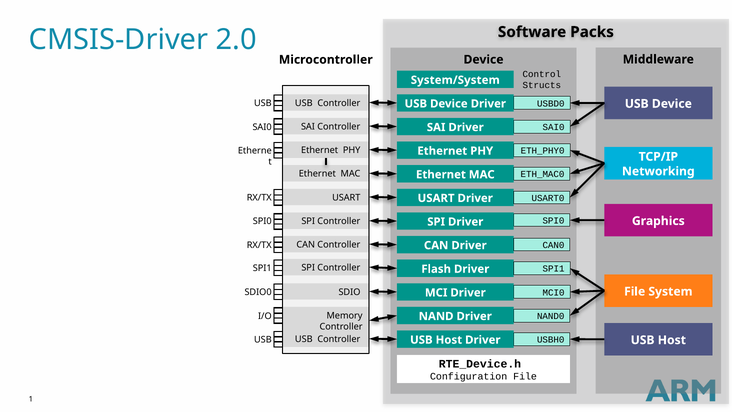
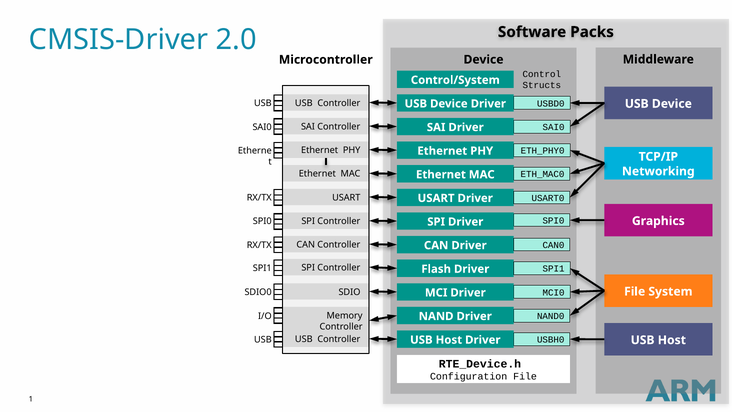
System/System: System/System -> Control/System (455, 80)
